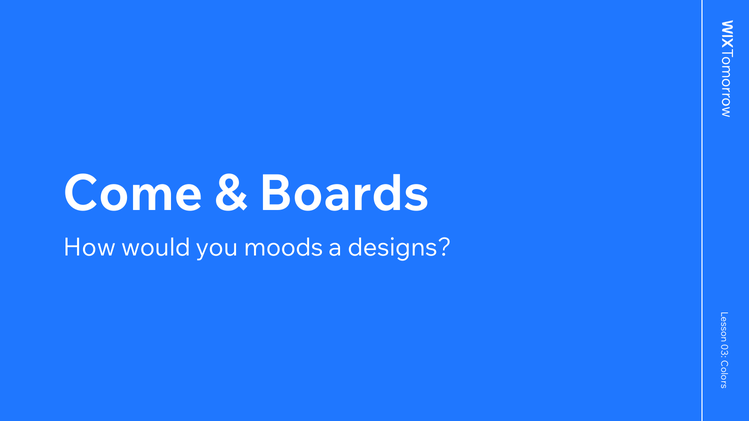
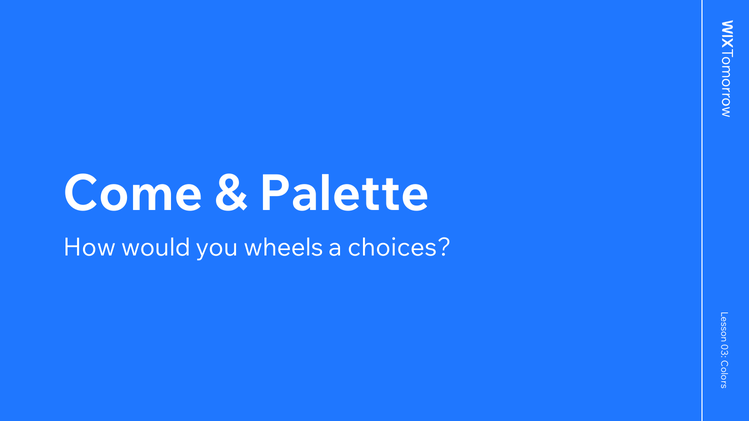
Boards: Boards -> Palette (344, 194)
moods: moods -> wheels (283, 248)
designs: designs -> choices (399, 248)
